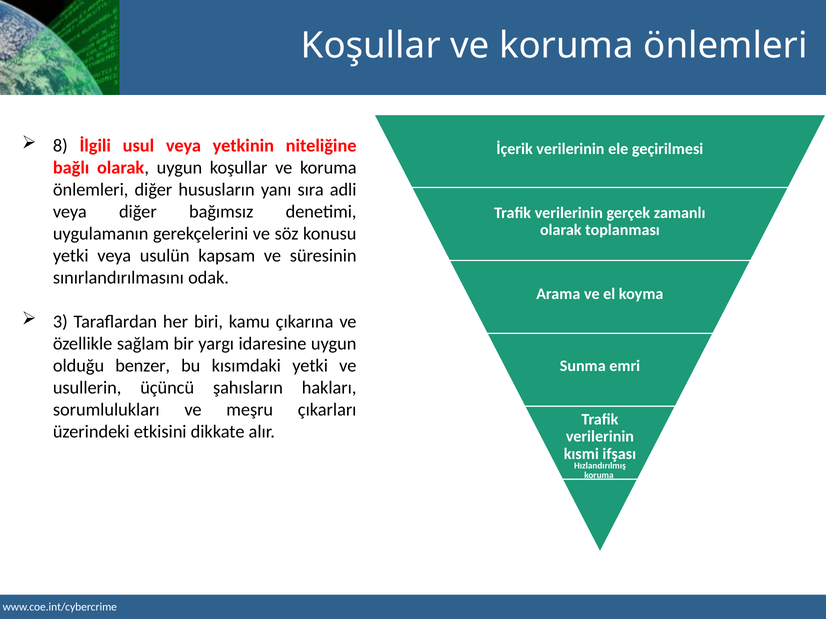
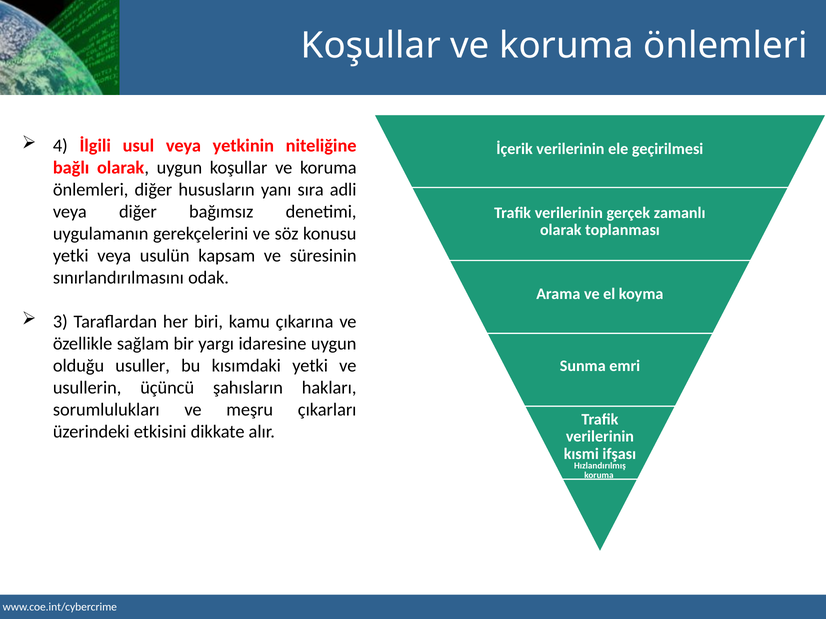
8: 8 -> 4 (60, 146)
benzer: benzer -> usuller (143, 366)
